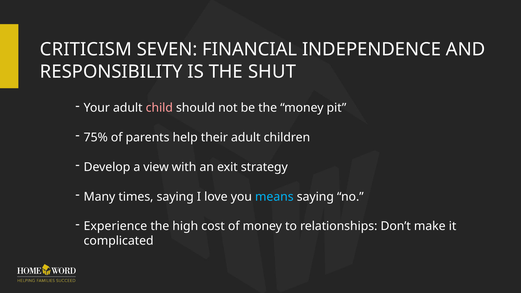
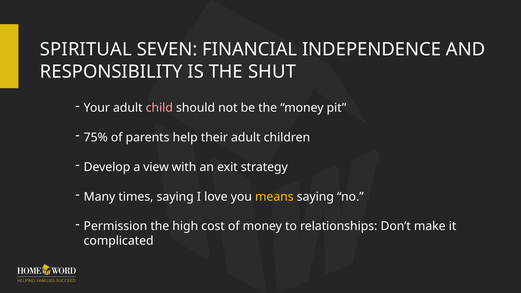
CRITICISM: CRITICISM -> SPIRITUAL (86, 49)
means colour: light blue -> yellow (274, 197)
Experience: Experience -> Permission (115, 226)
